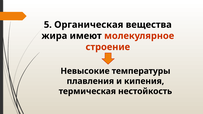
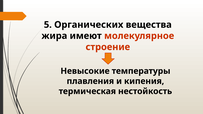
Органическая: Органическая -> Органических (89, 25)
